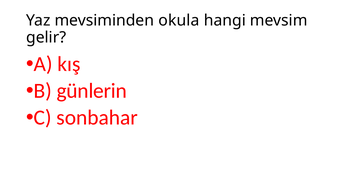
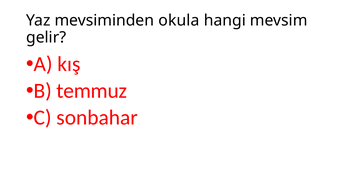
günlerin: günlerin -> temmuz (92, 91)
